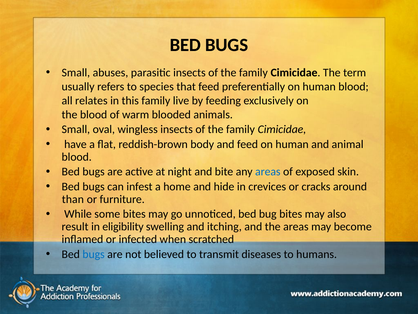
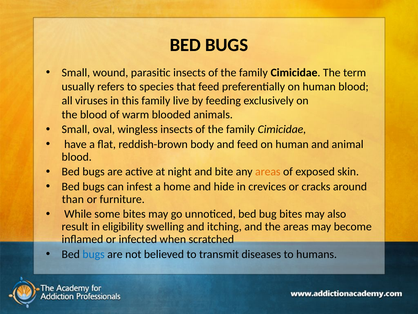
abuses: abuses -> wound (110, 73)
relates: relates -> viruses (91, 101)
areas colour: blue -> orange (268, 171)
